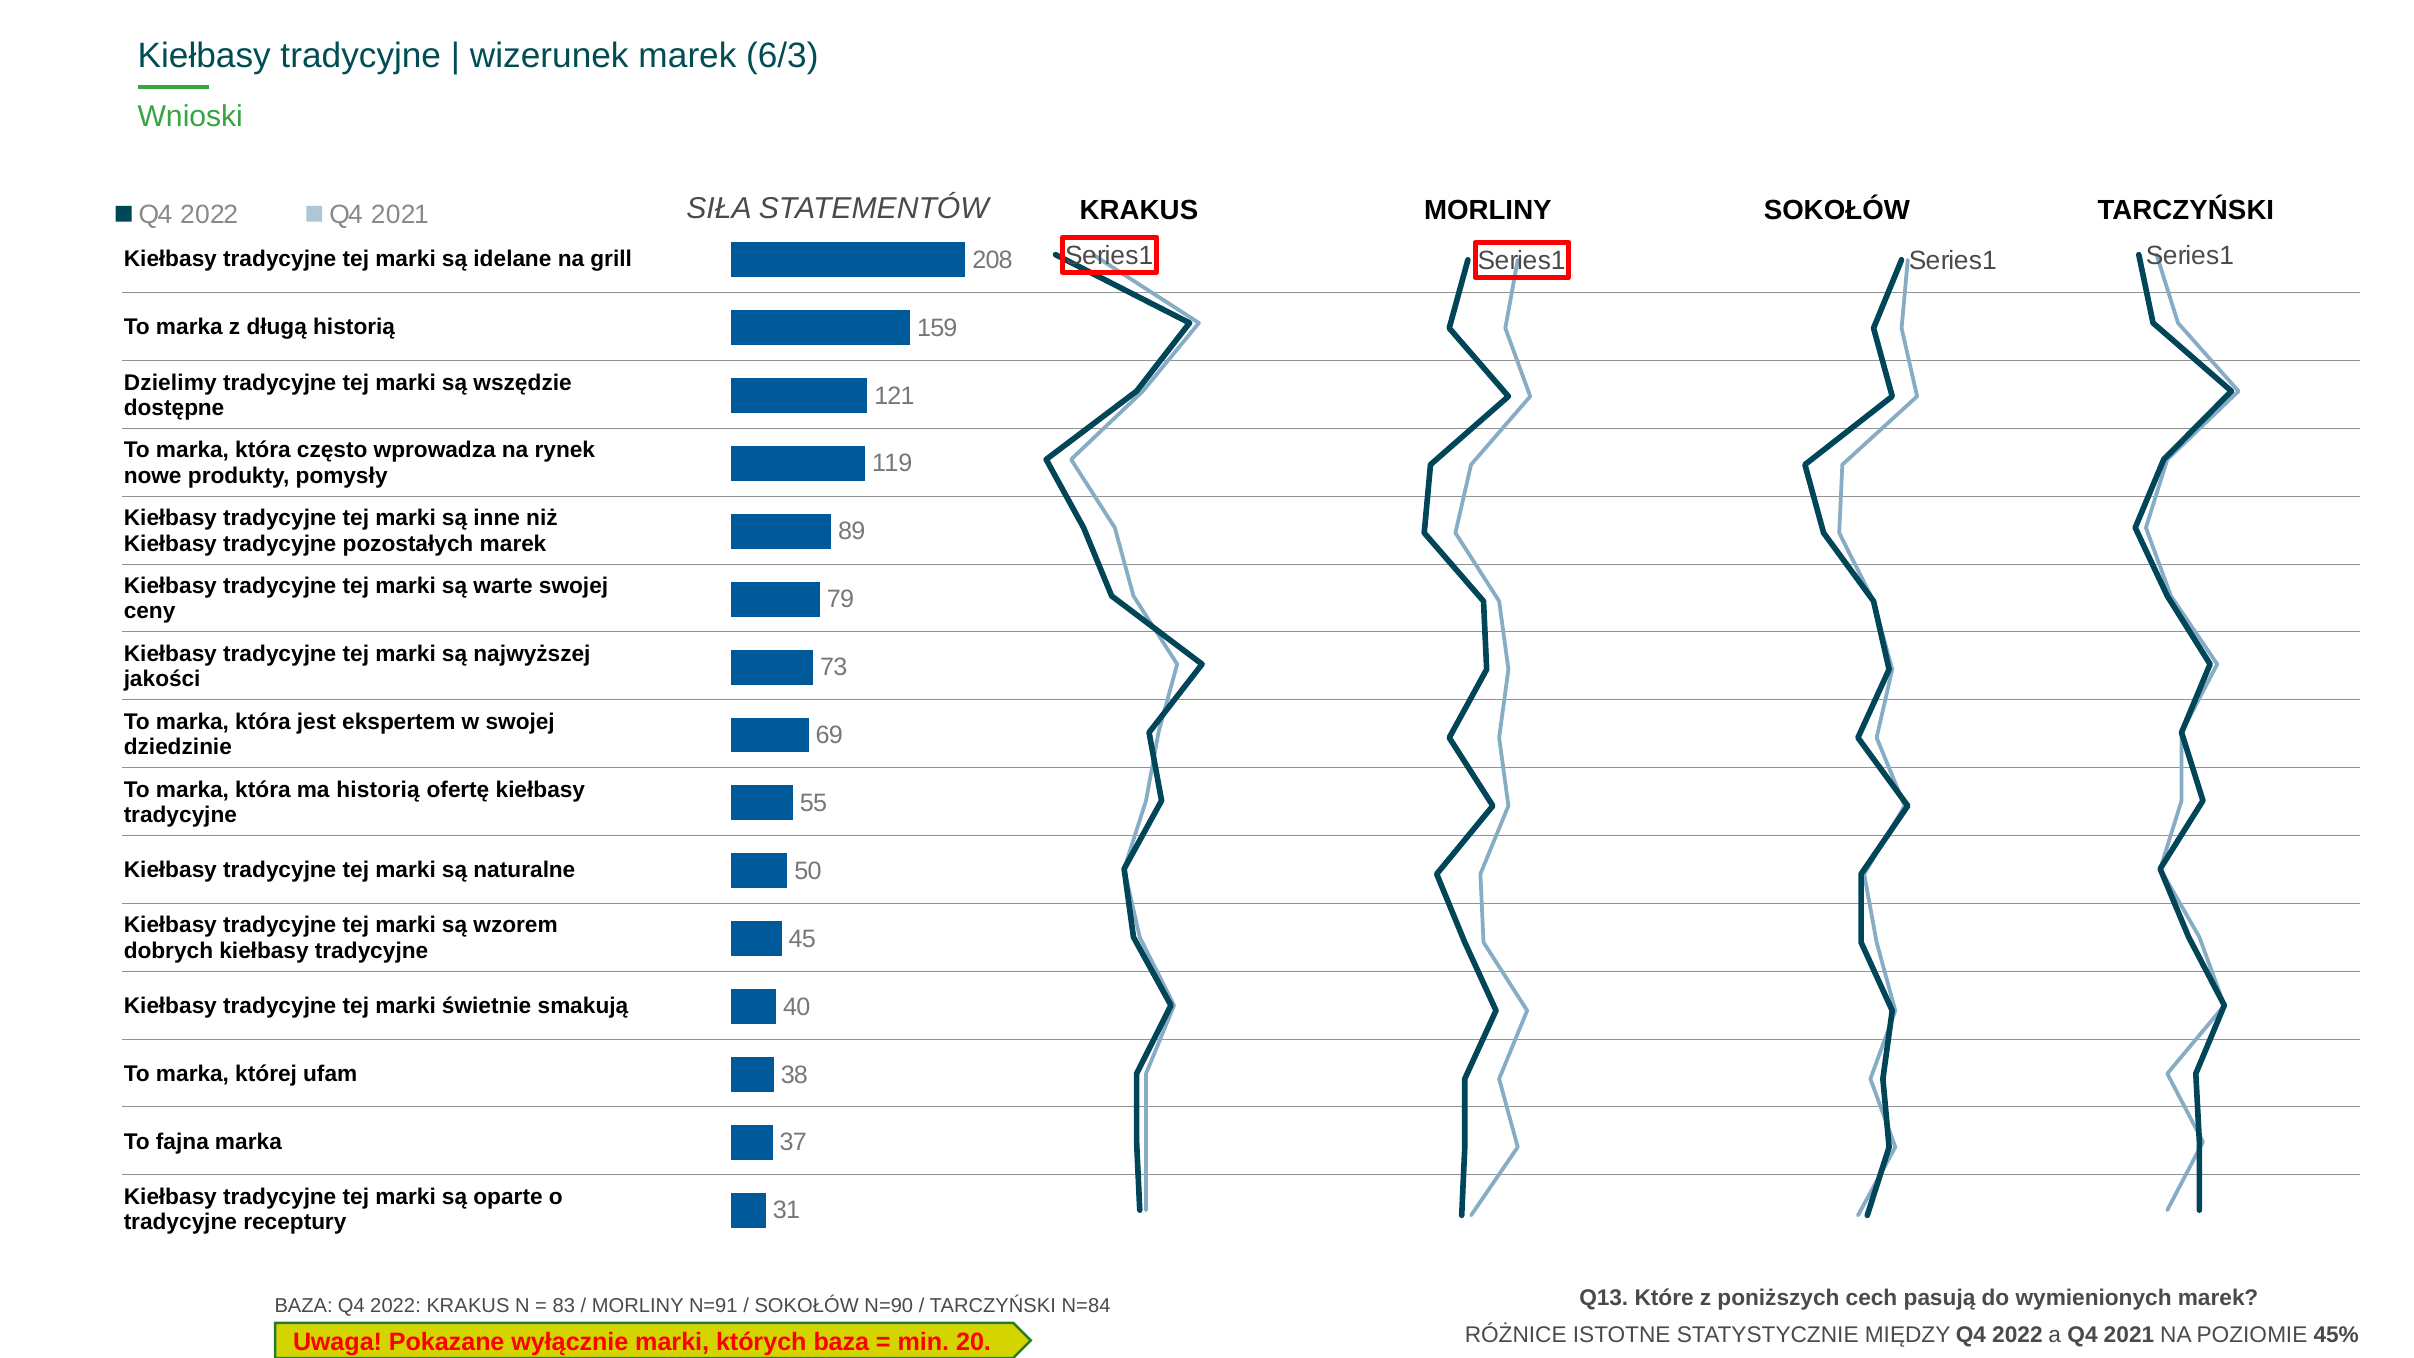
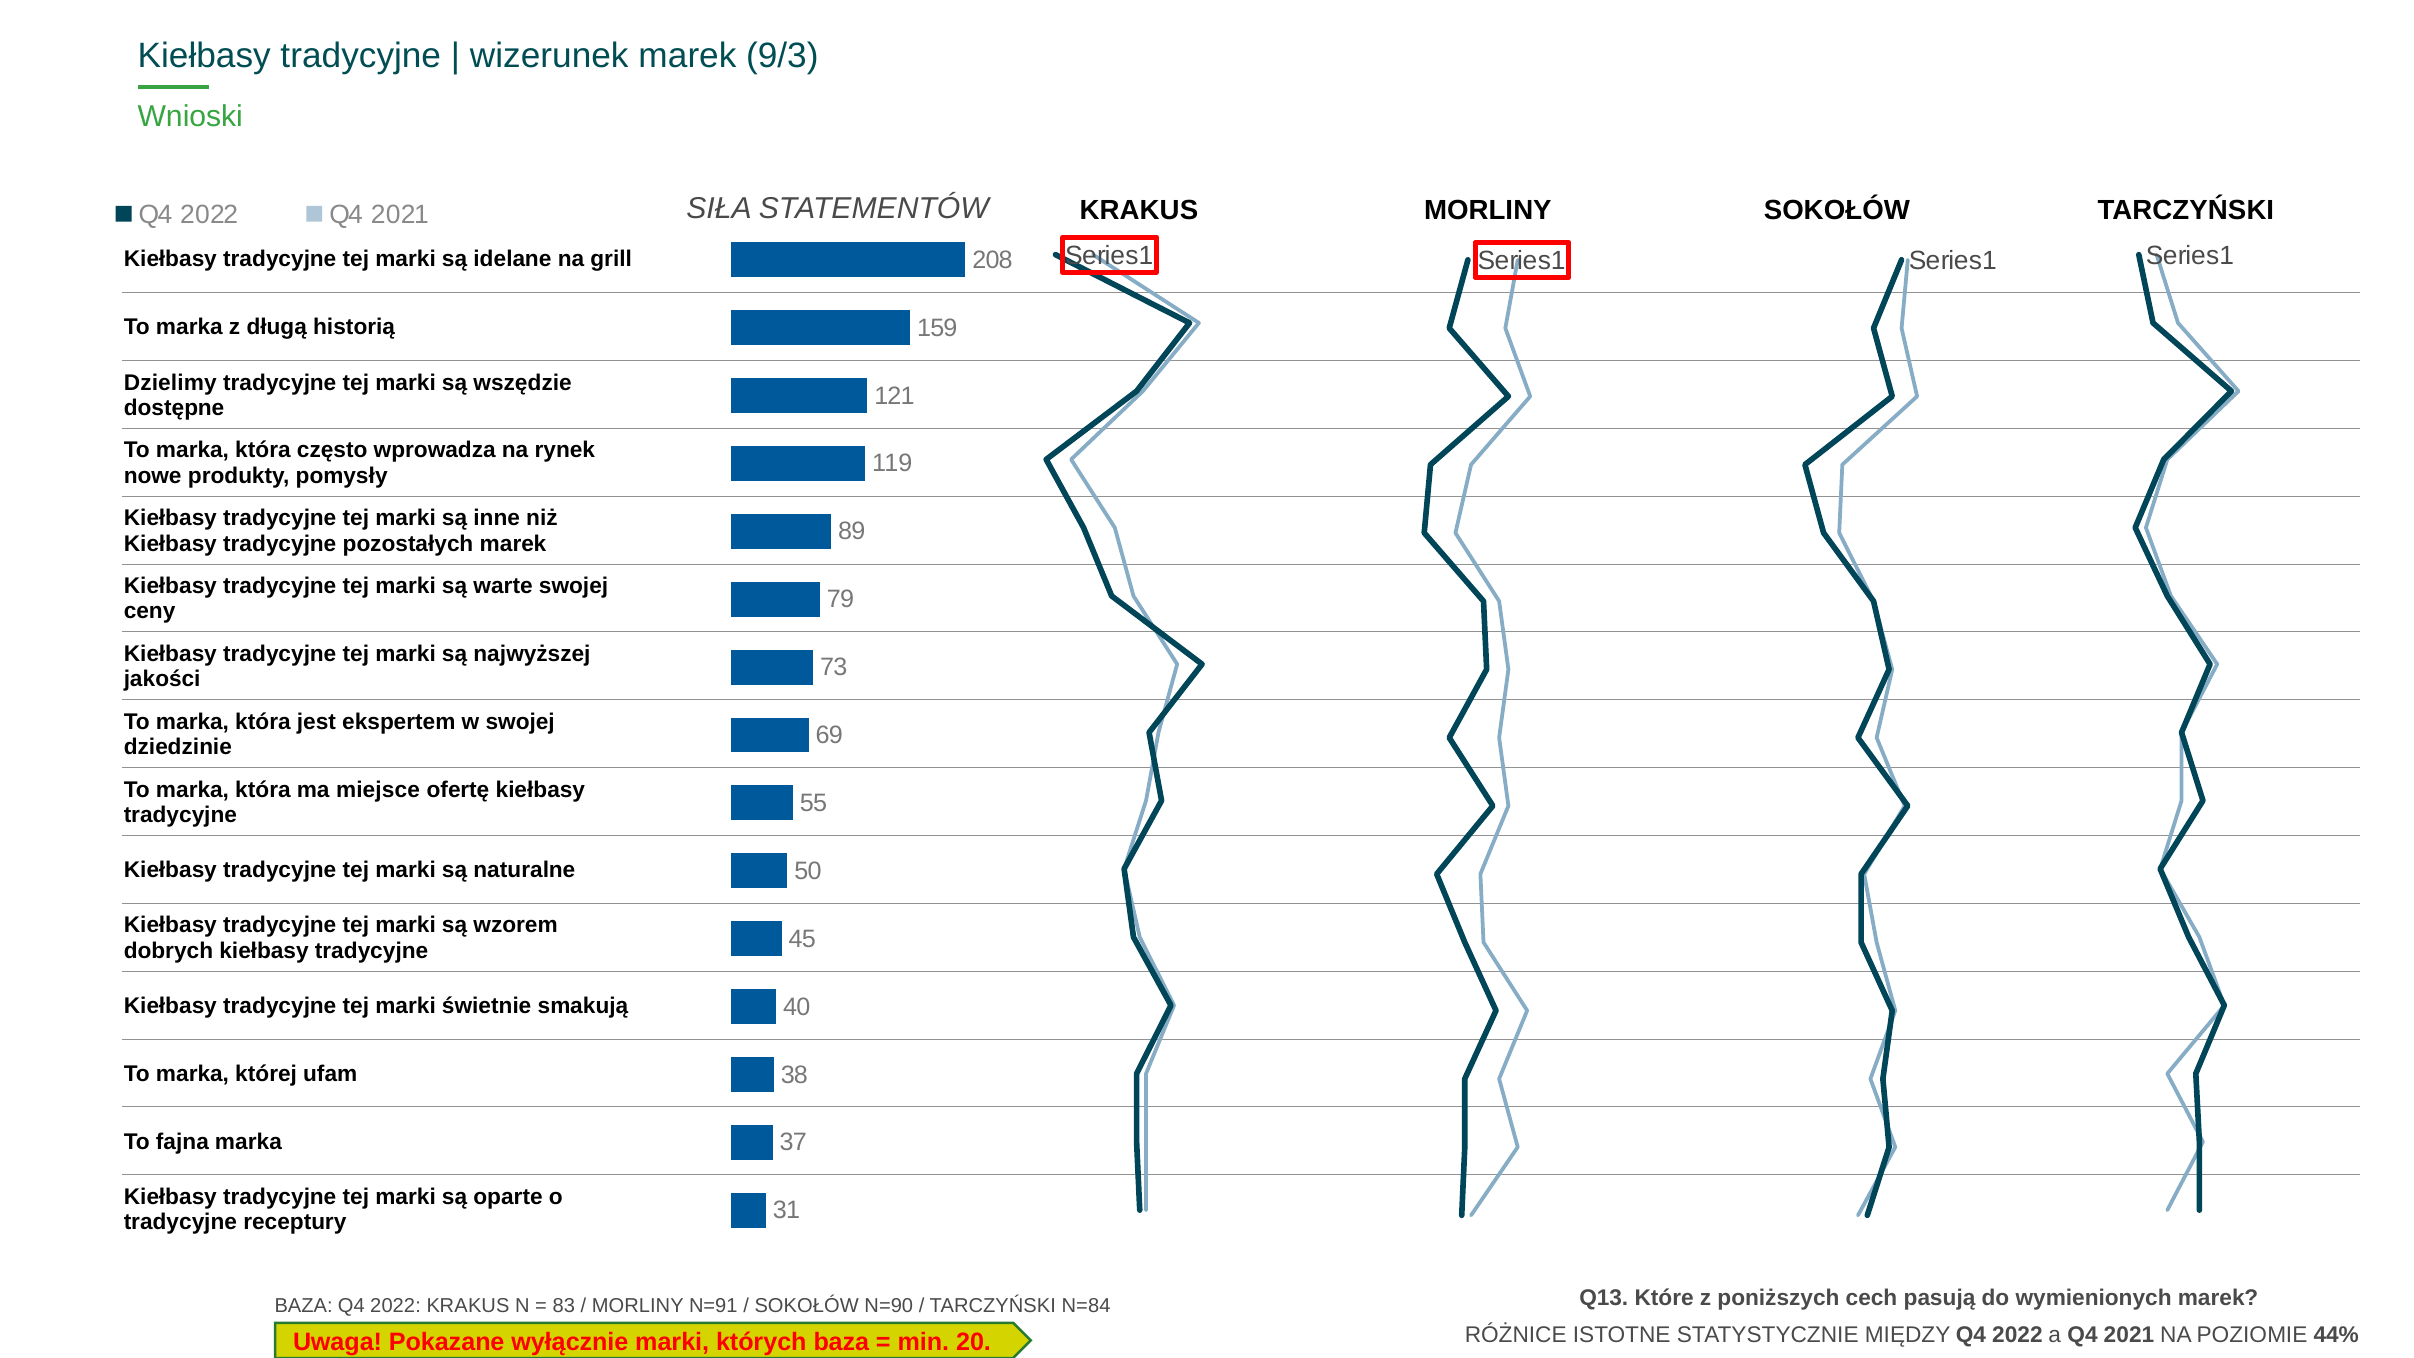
6/3: 6/3 -> 9/3 (782, 56)
ma historią: historią -> miejsce (378, 790)
45%: 45% -> 44% (2336, 1335)
